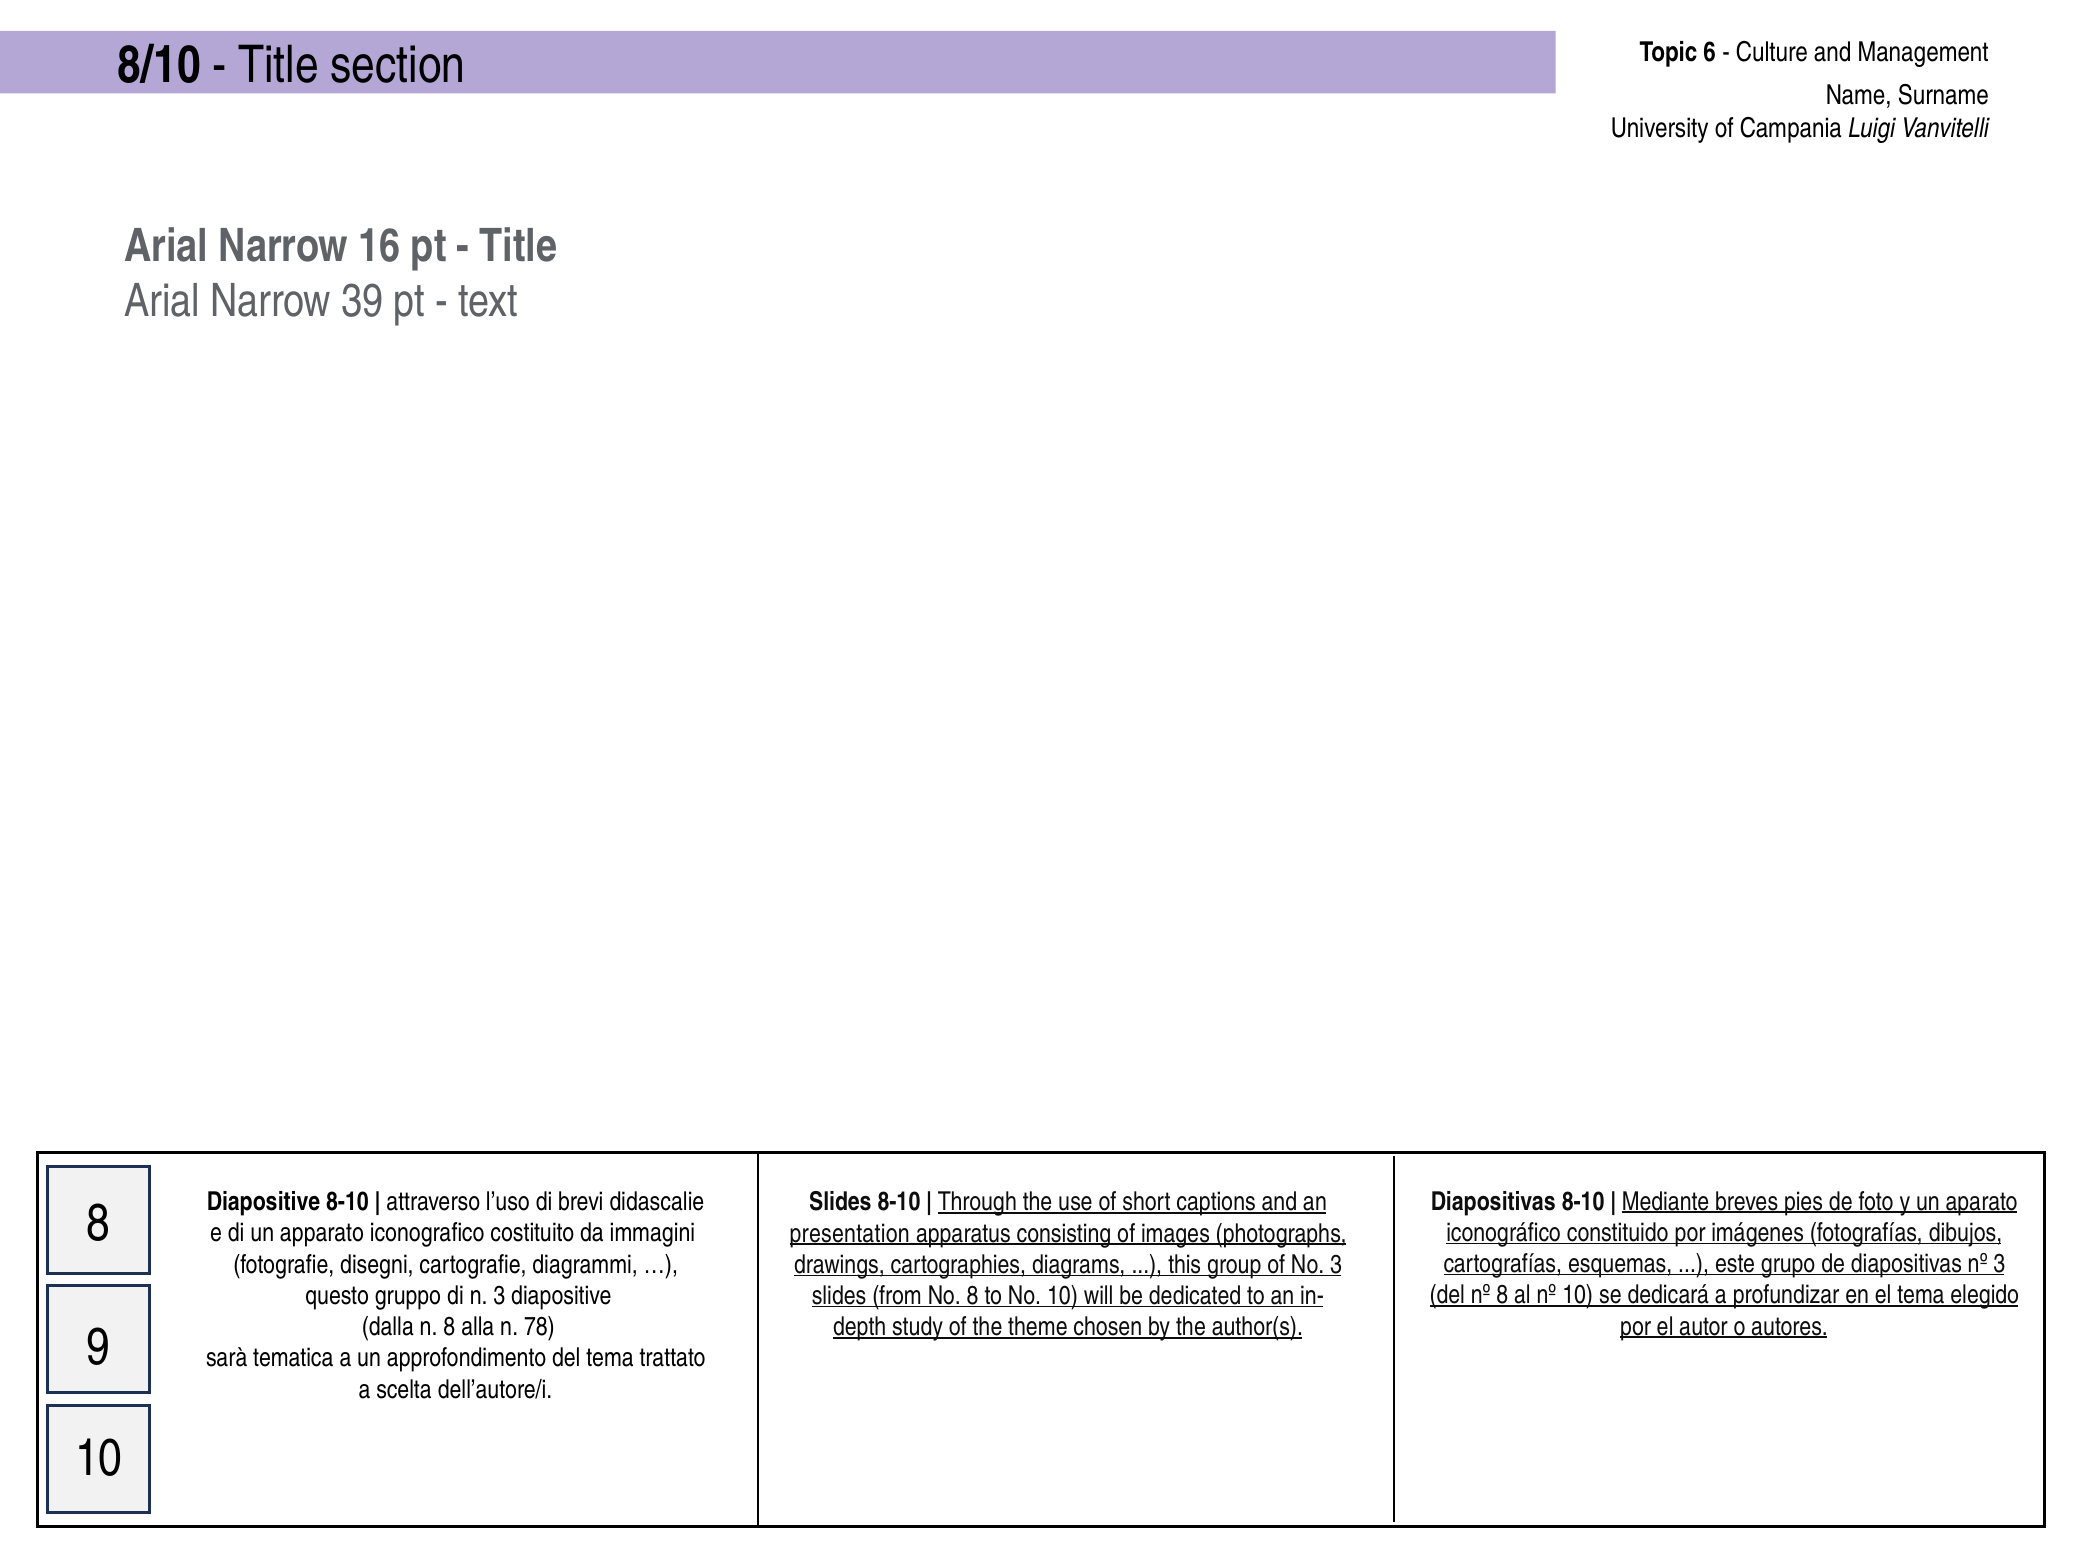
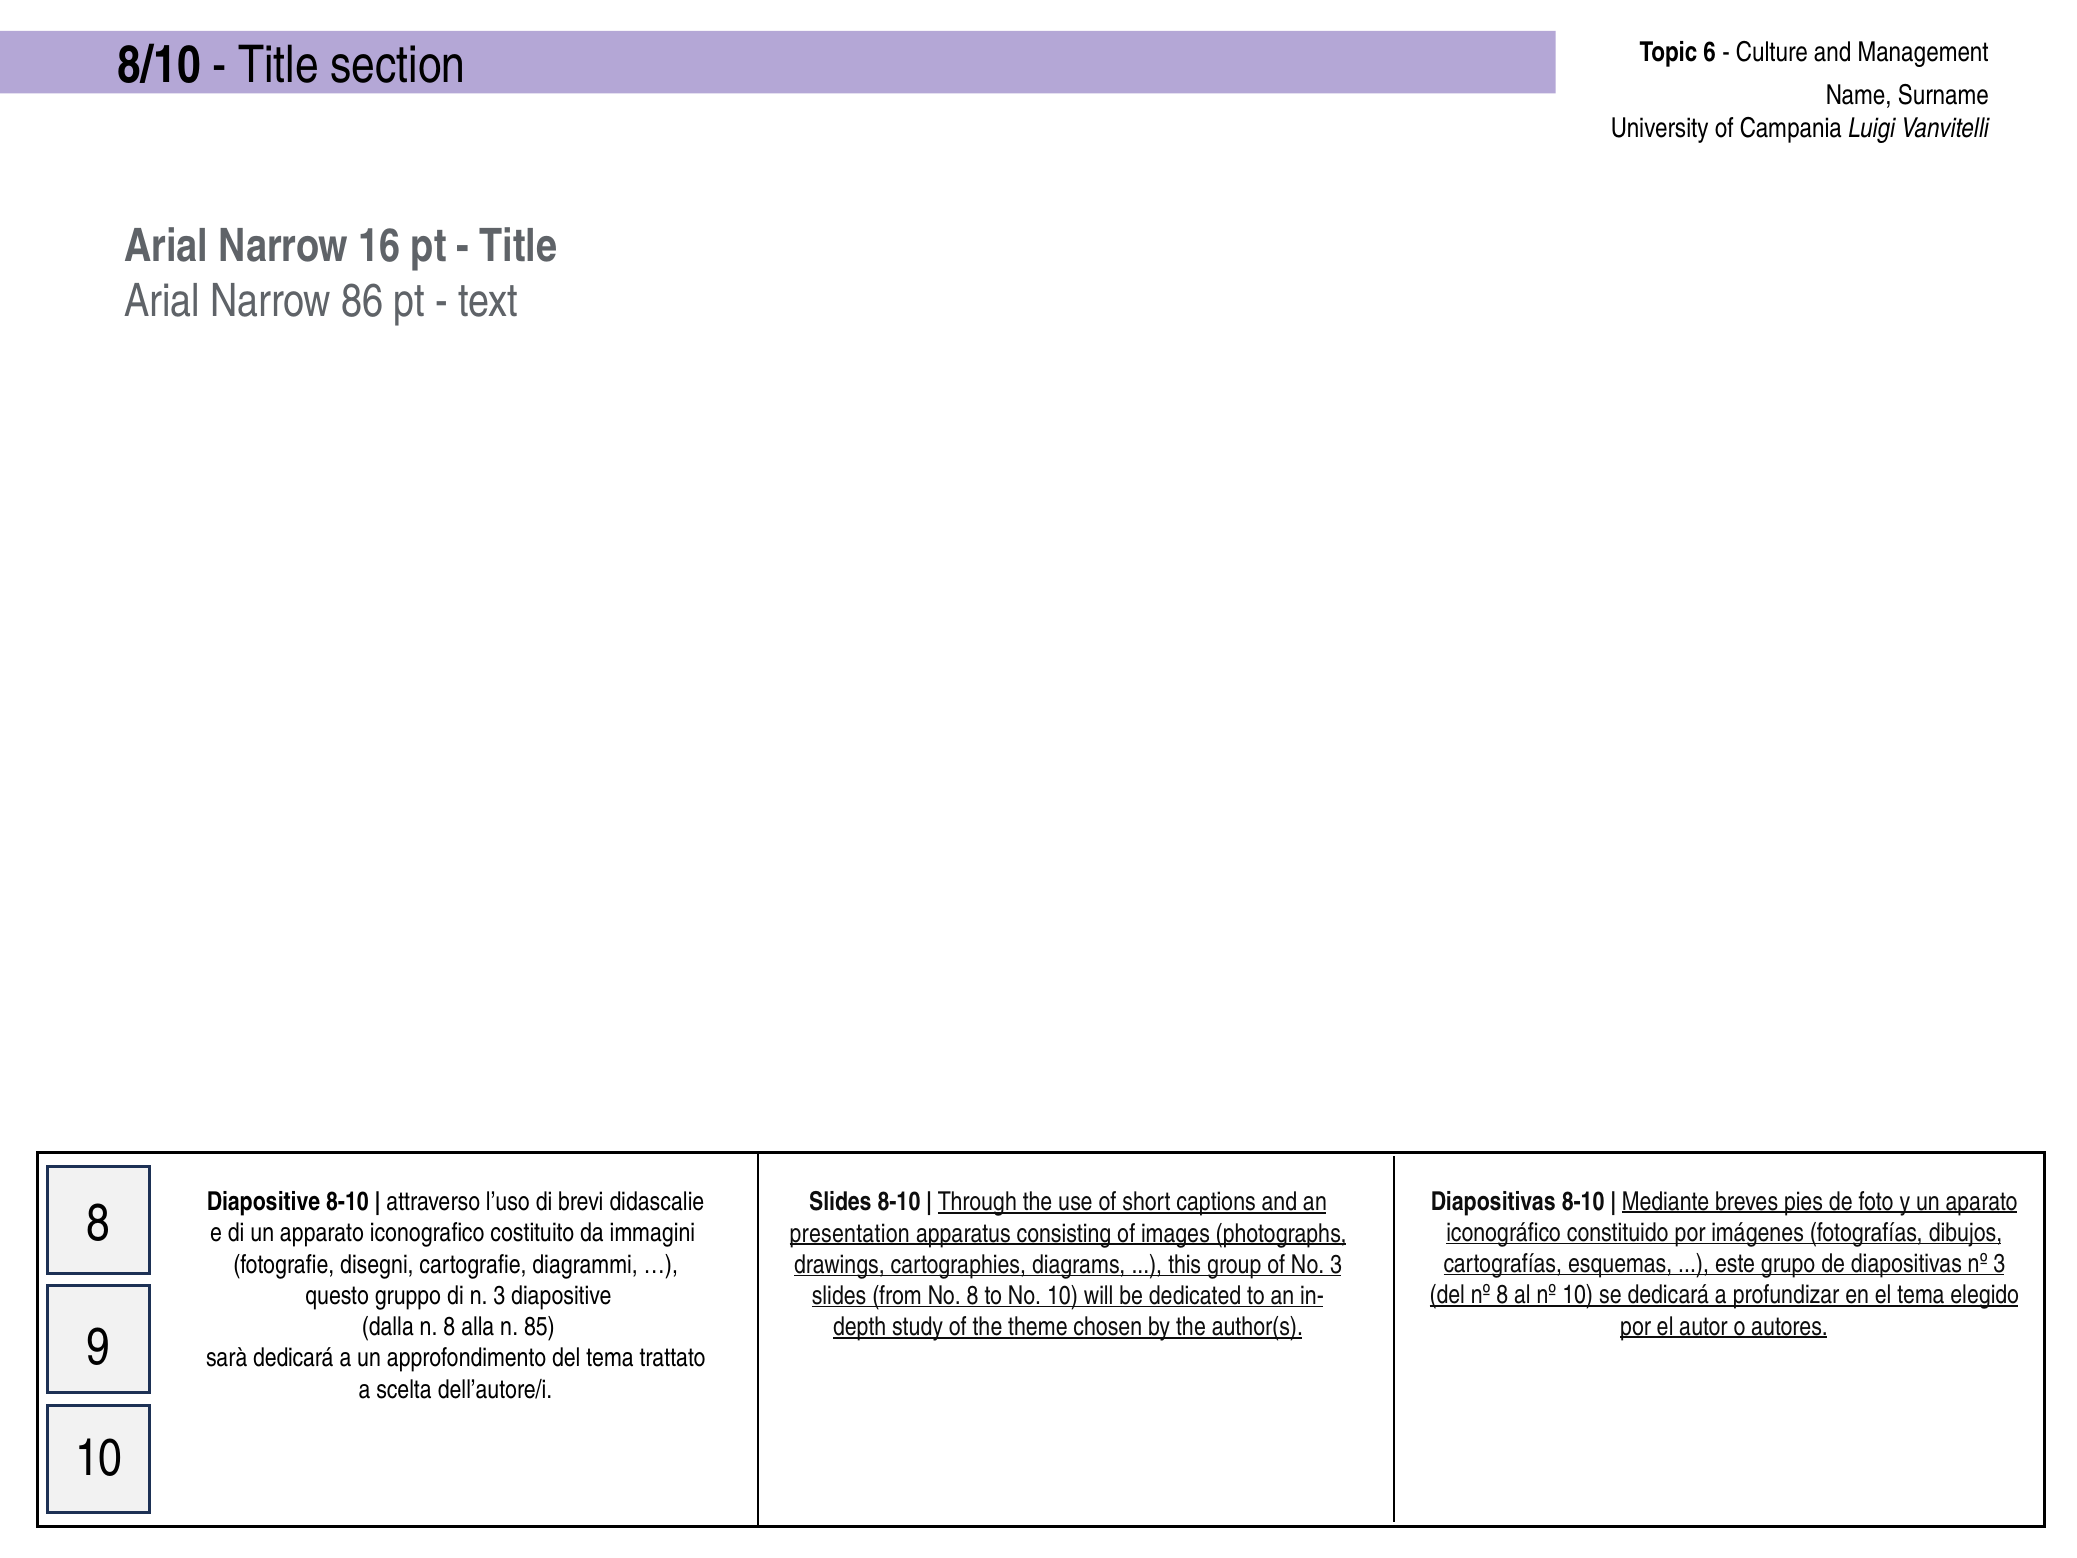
39: 39 -> 86 (362, 302)
78: 78 -> 85 (539, 1327)
sarà tematica: tematica -> dedicará (293, 1358)
